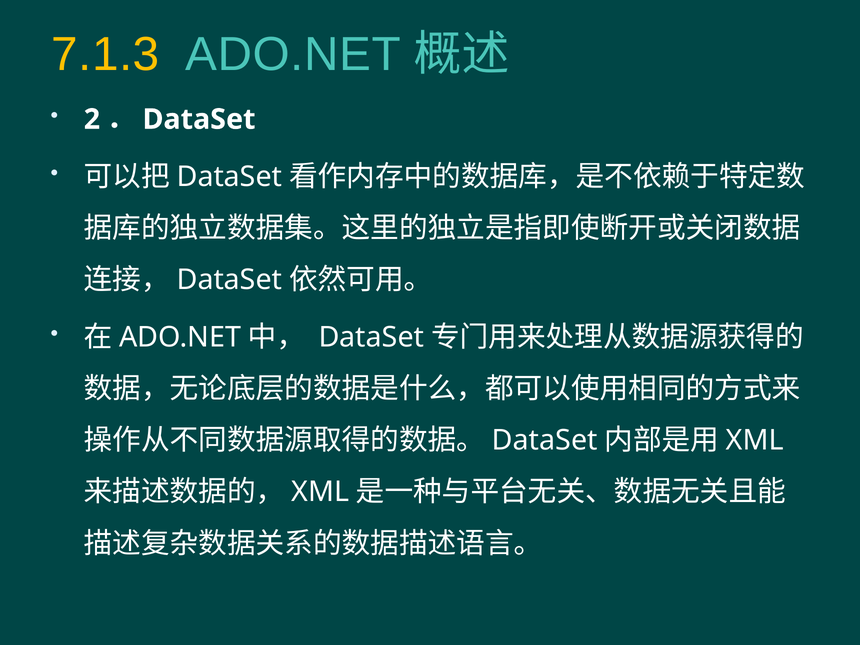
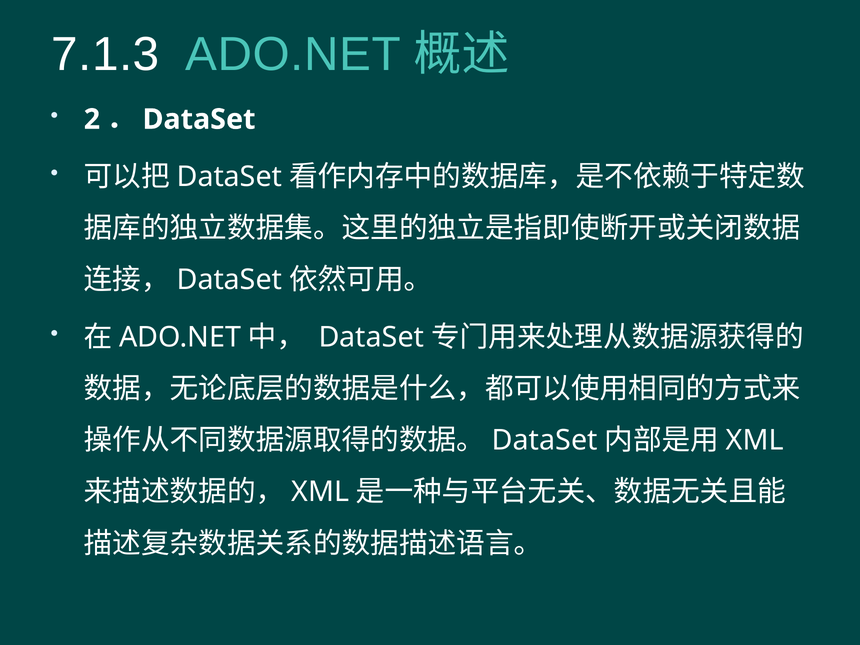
7.1.3 colour: yellow -> white (105, 54)
